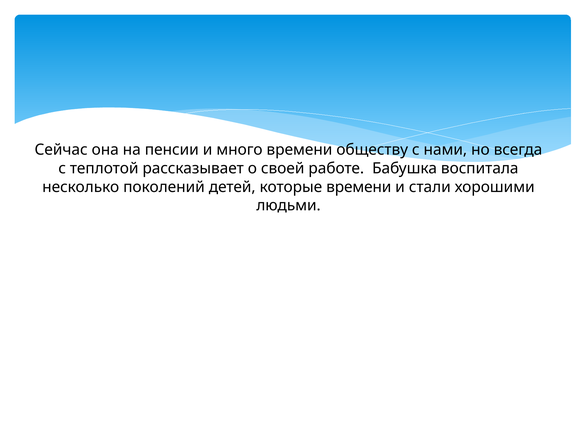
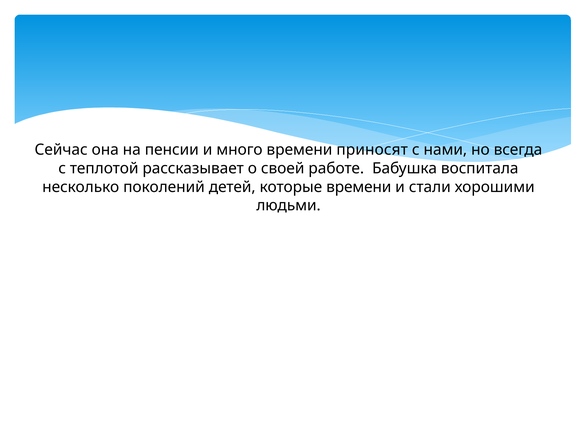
обществу: обществу -> приносят (372, 150)
